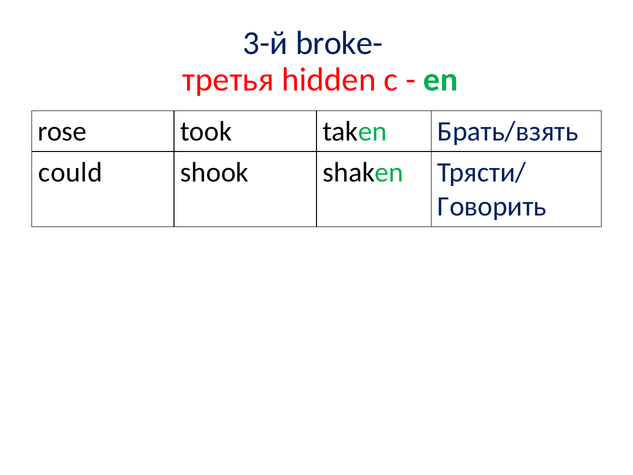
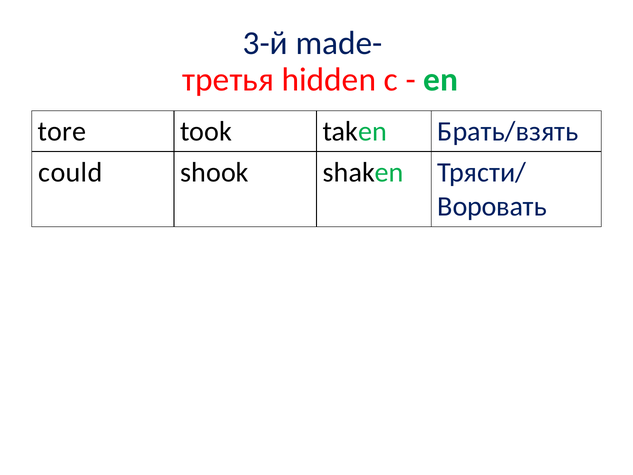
broke-: broke- -> made- (339, 43)
rose: rose -> tore (62, 131)
Говорить: Говорить -> Воровать (492, 207)
